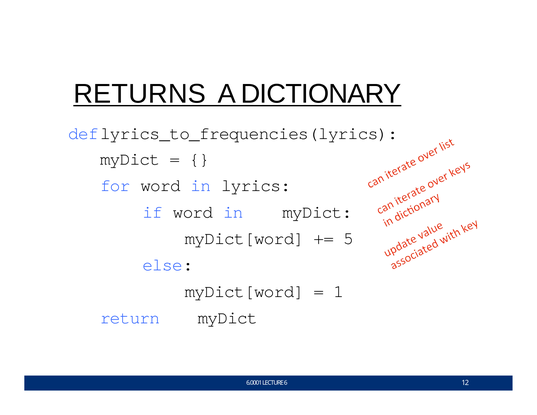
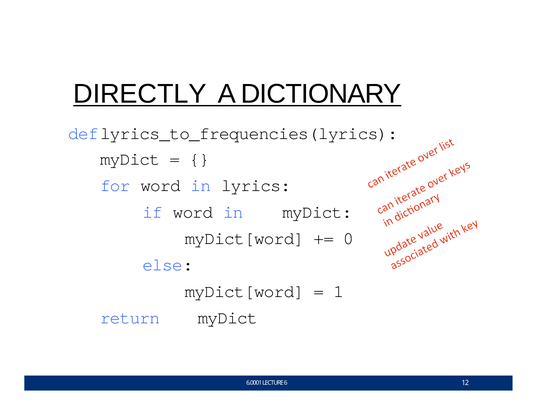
RETURNS: RETURNS -> DIRECTLY (140, 94)
5: 5 -> 0 (349, 238)
